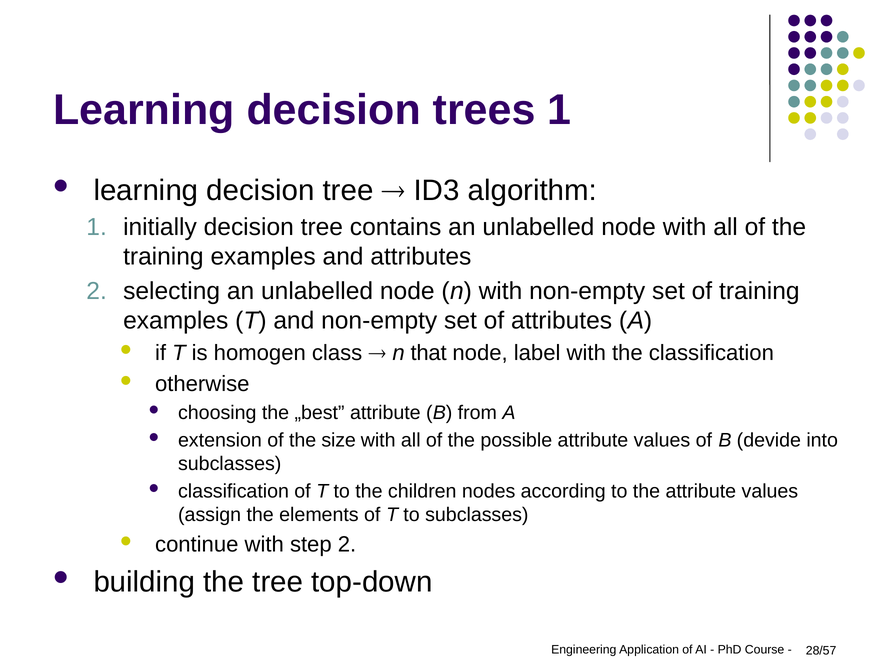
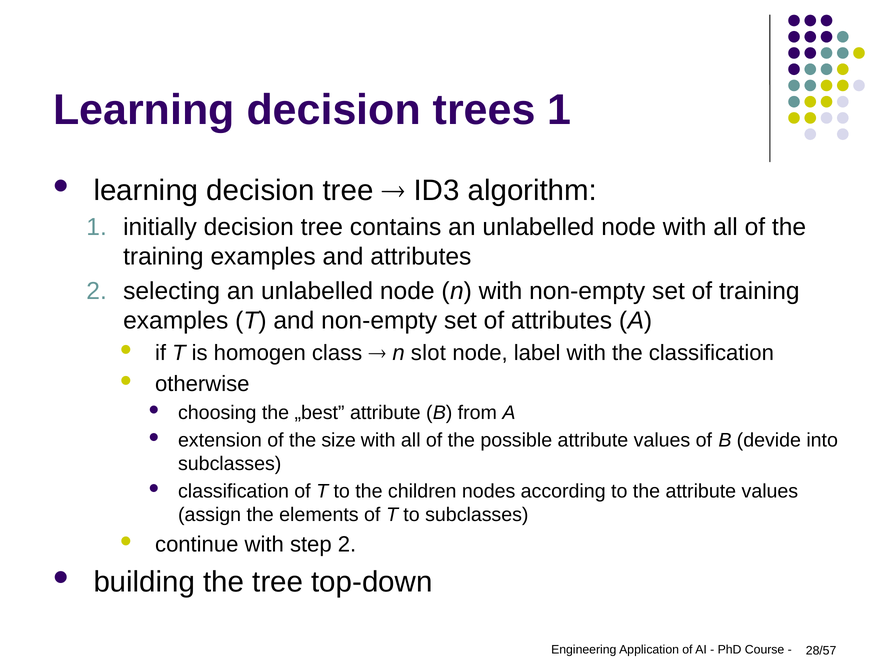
that: that -> slot (428, 353)
